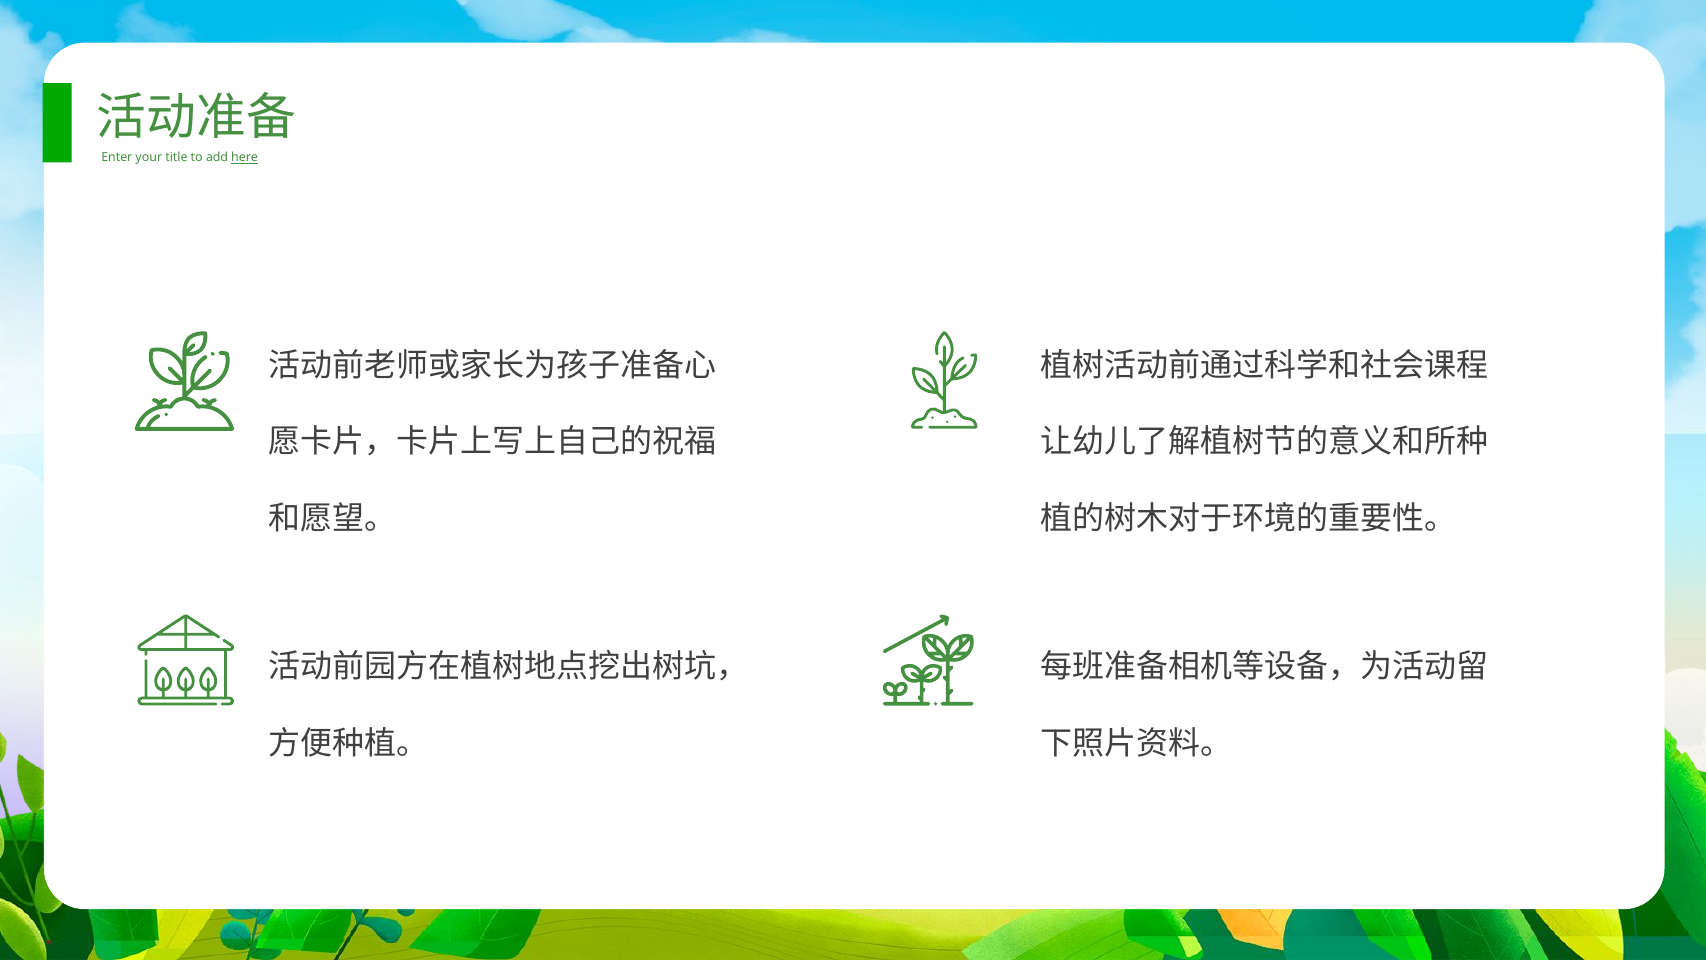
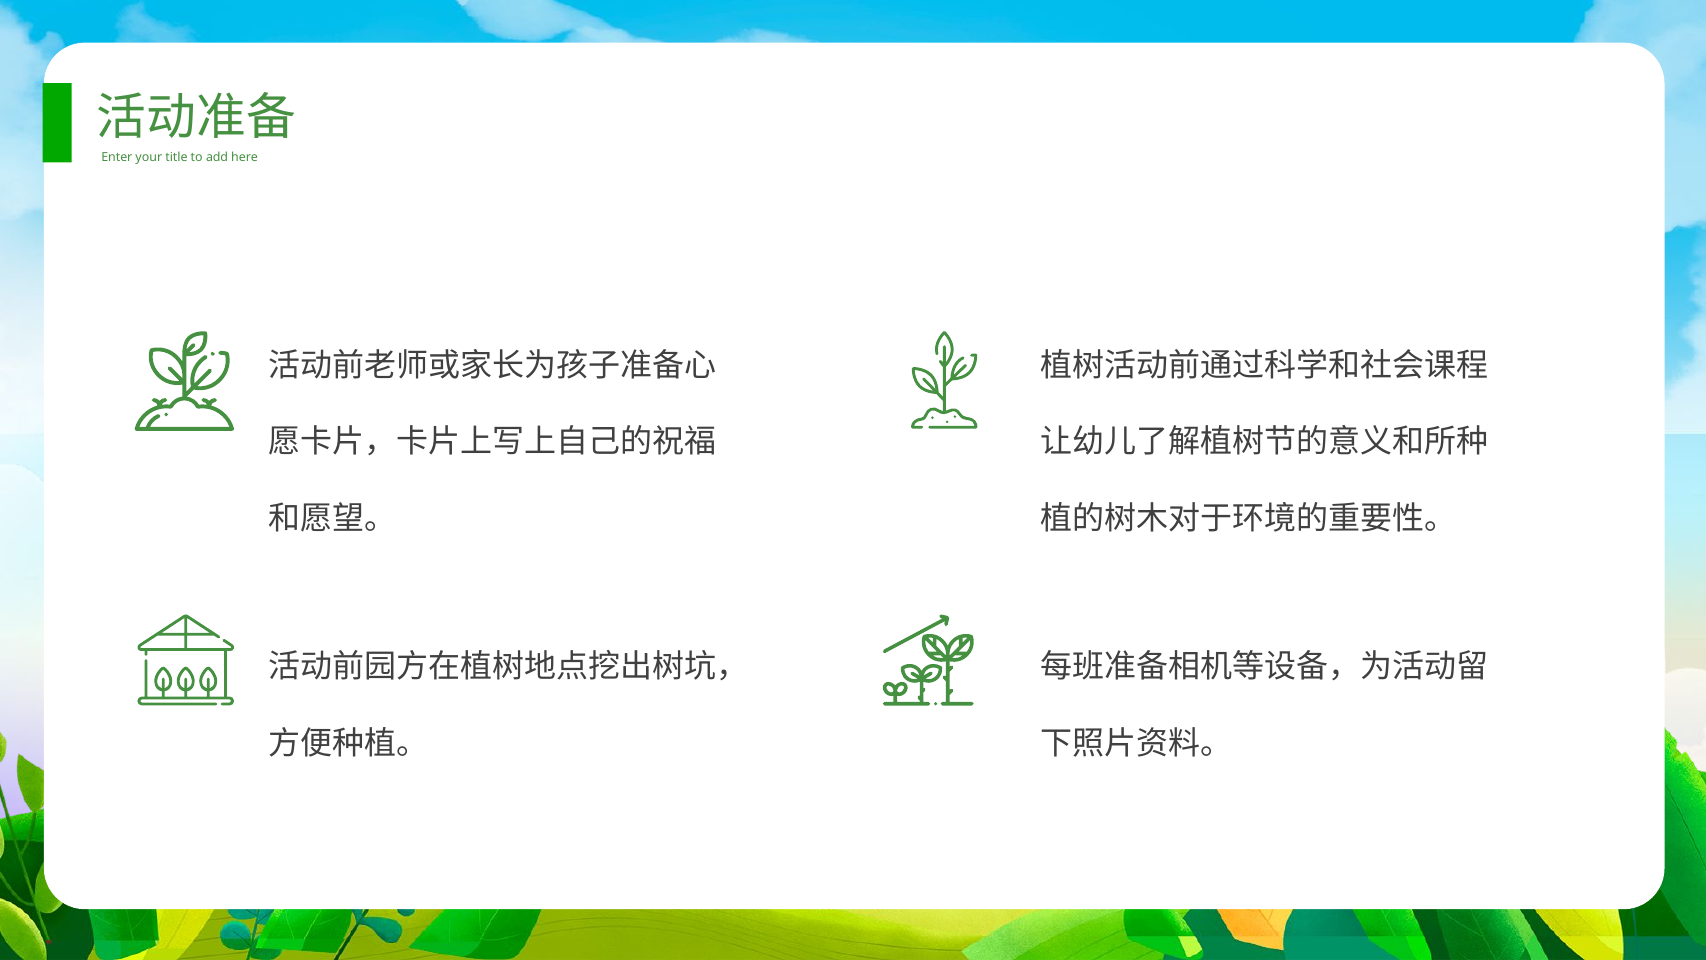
here underline: present -> none (245, 158)
